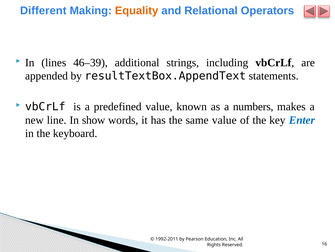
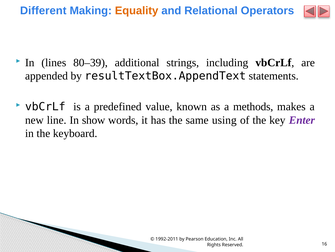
46–39: 46–39 -> 80–39 (90, 62)
numbers: numbers -> methods (253, 106)
same value: value -> using (224, 120)
Enter colour: blue -> purple (302, 120)
